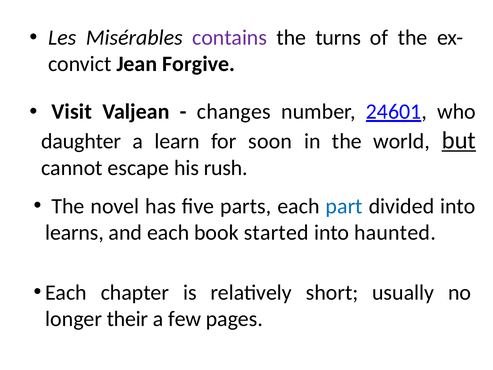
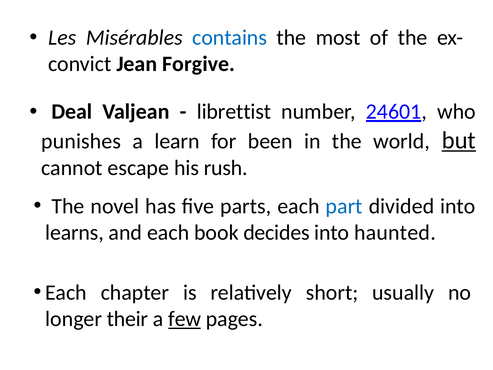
contains colour: purple -> blue (230, 38)
turns: turns -> most (338, 38)
Visit: Visit -> Deal (72, 112)
changes: changes -> librettist (234, 112)
daughter: daughter -> punishes (81, 141)
soon: soon -> been (270, 141)
started: started -> decides (277, 232)
few underline: none -> present (185, 319)
